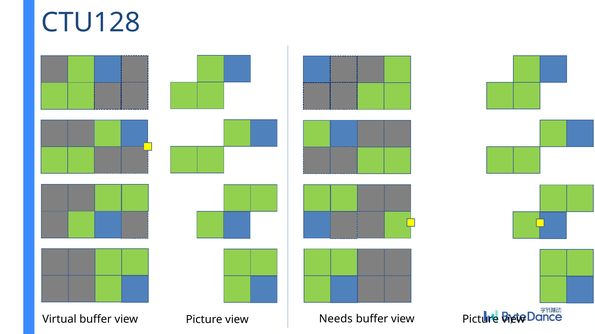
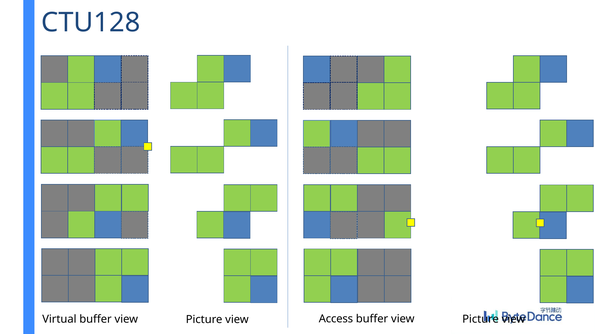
Needs: Needs -> Access (336, 320)
